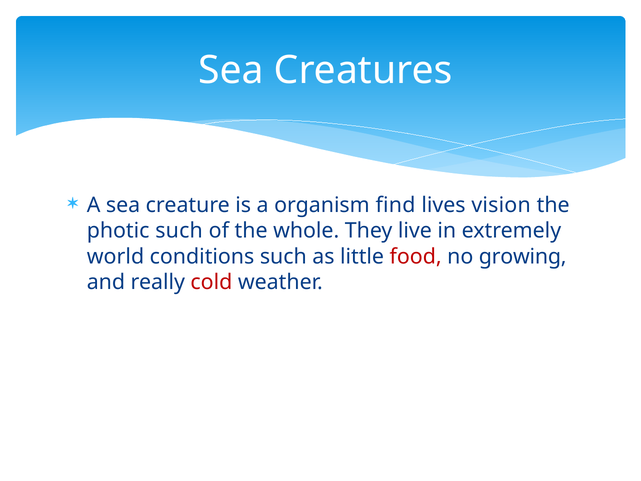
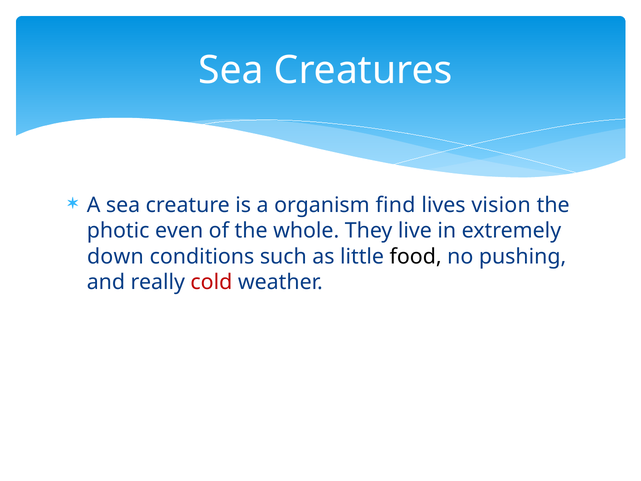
photic such: such -> even (179, 231)
world: world -> down (115, 256)
food colour: red -> black (416, 256)
growing: growing -> pushing (523, 256)
